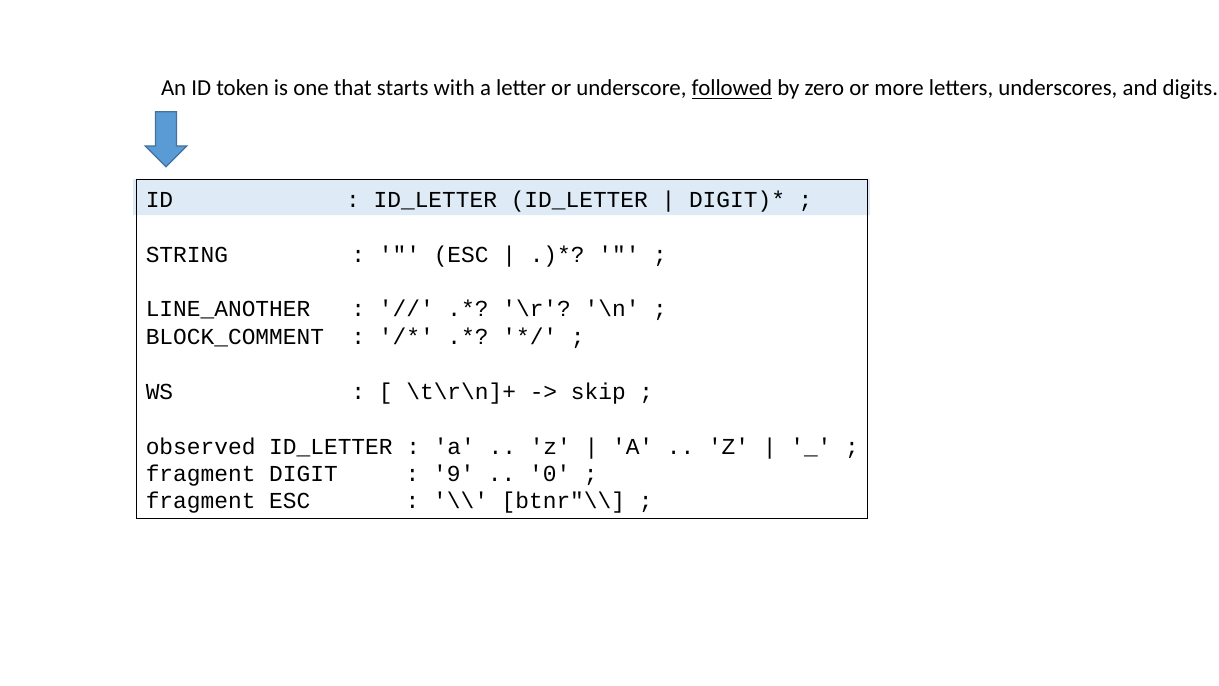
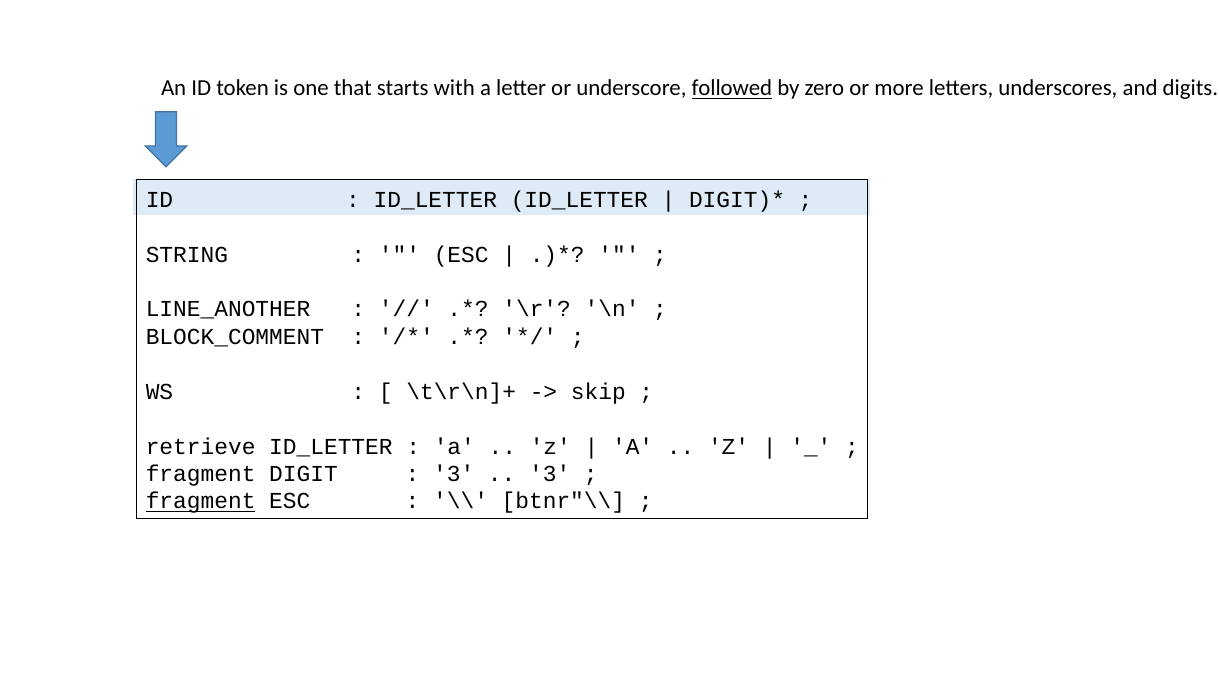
observed: observed -> retrieve (201, 446)
9: 9 -> 3 (454, 474)
0: 0 -> 3 (550, 474)
fragment underline: none -> present (201, 501)
